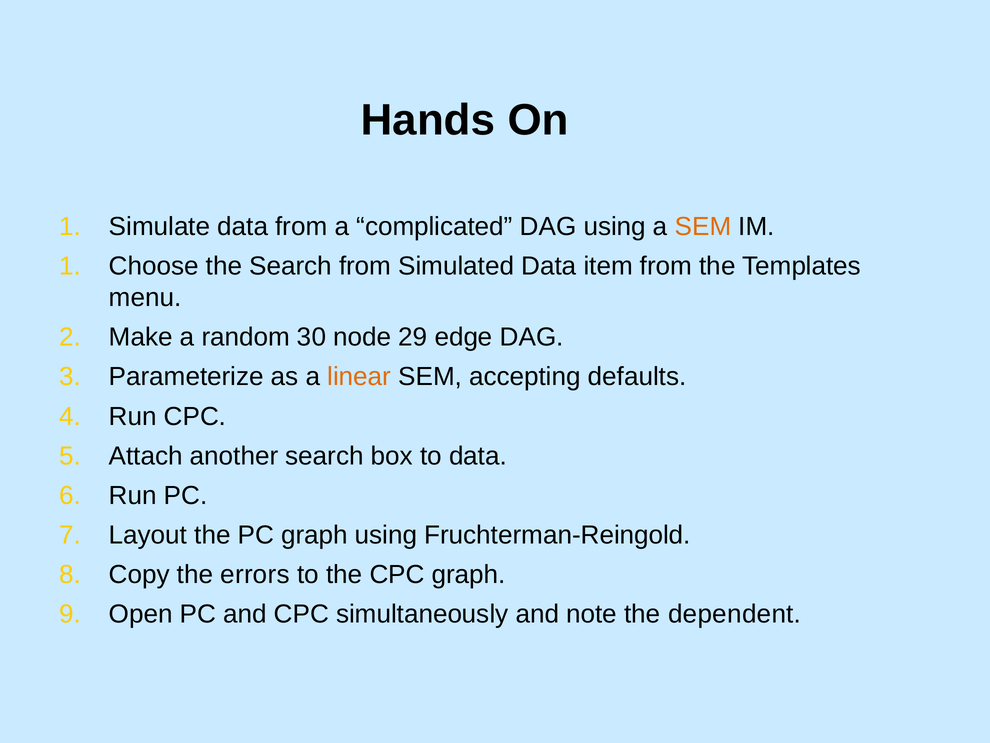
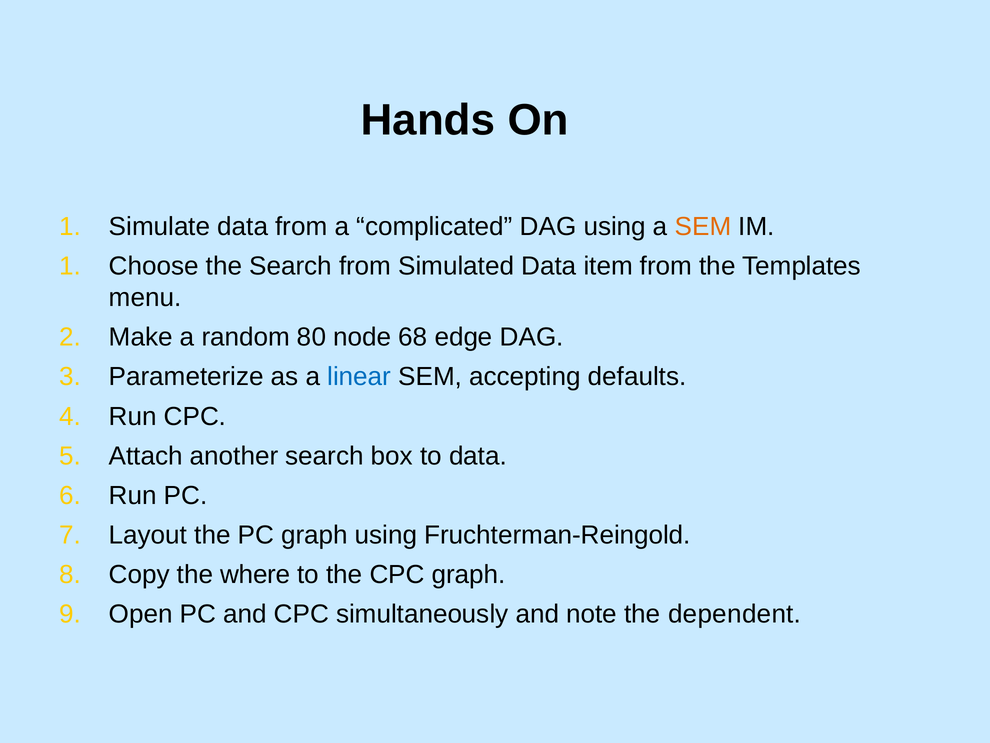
30: 30 -> 80 (312, 337)
29: 29 -> 68 (413, 337)
linear colour: orange -> blue (359, 377)
errors: errors -> where (255, 574)
